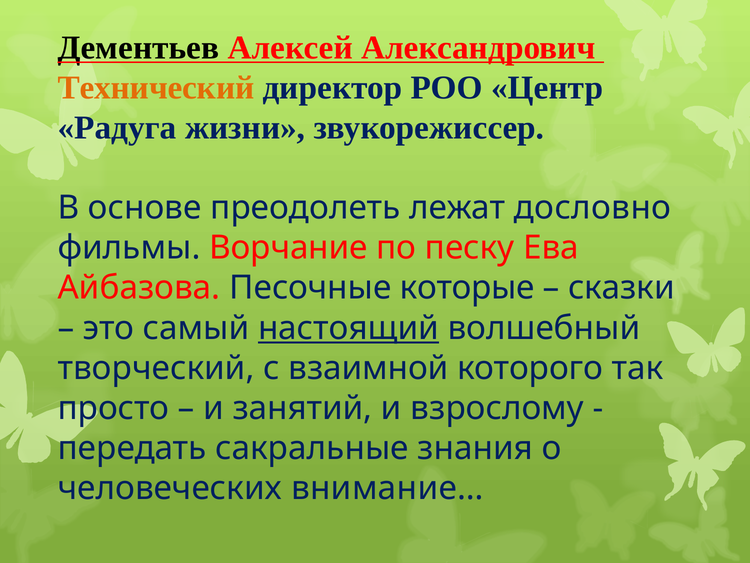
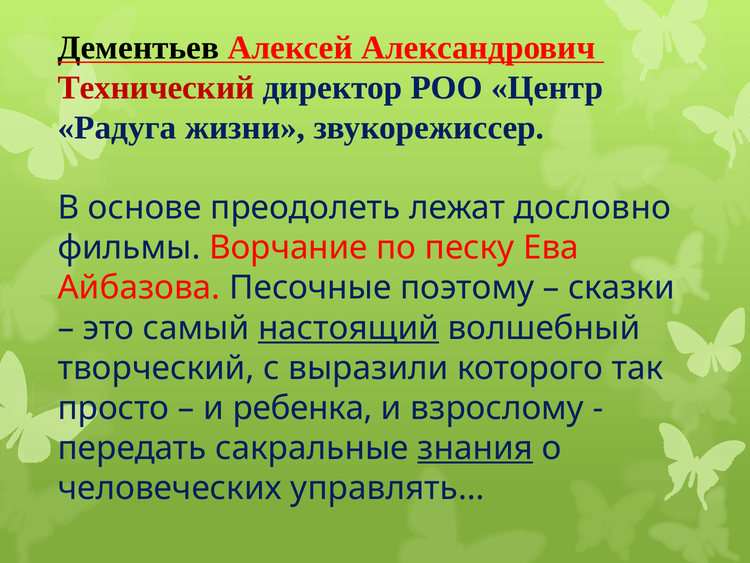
Технический colour: orange -> red (156, 88)
которые: которые -> поэтому (467, 288)
взаимной: взаимной -> выразили (368, 368)
занятий: занятий -> ребенка (303, 408)
знания underline: none -> present (475, 448)
внимание…: внимание… -> управлять… (388, 488)
